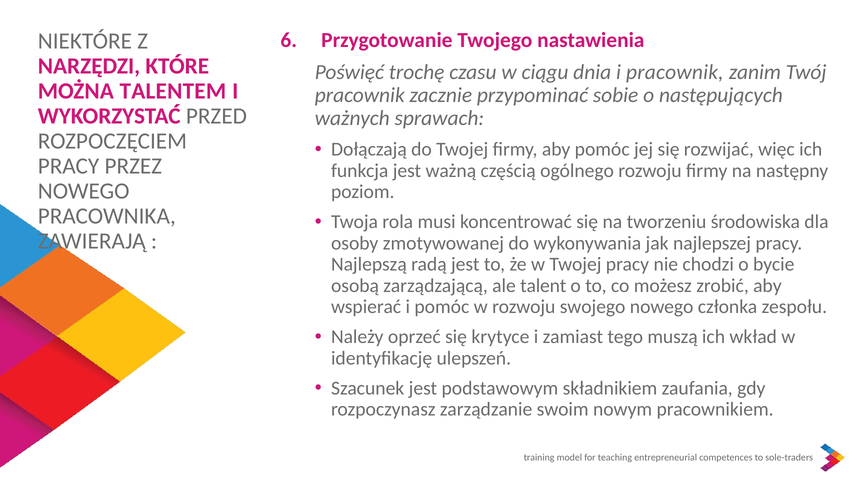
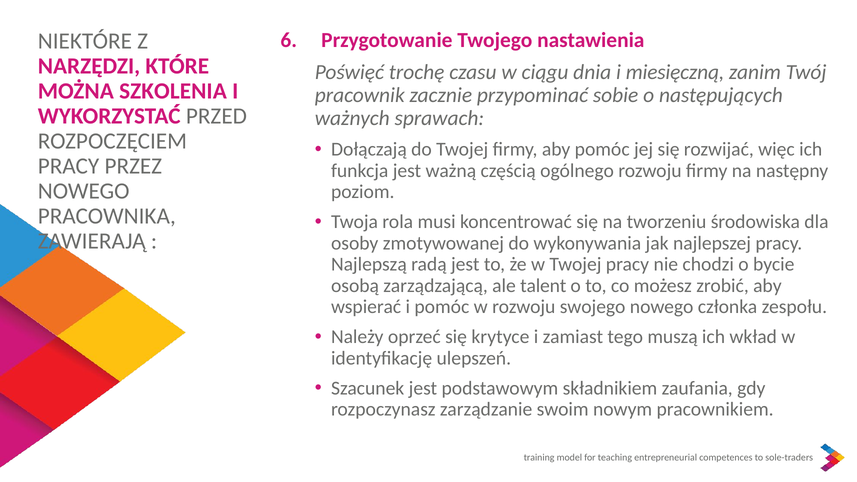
i pracownik: pracownik -> miesięczną (675, 72)
TALENTEM: TALENTEM -> SZKOLENIA (173, 91)
